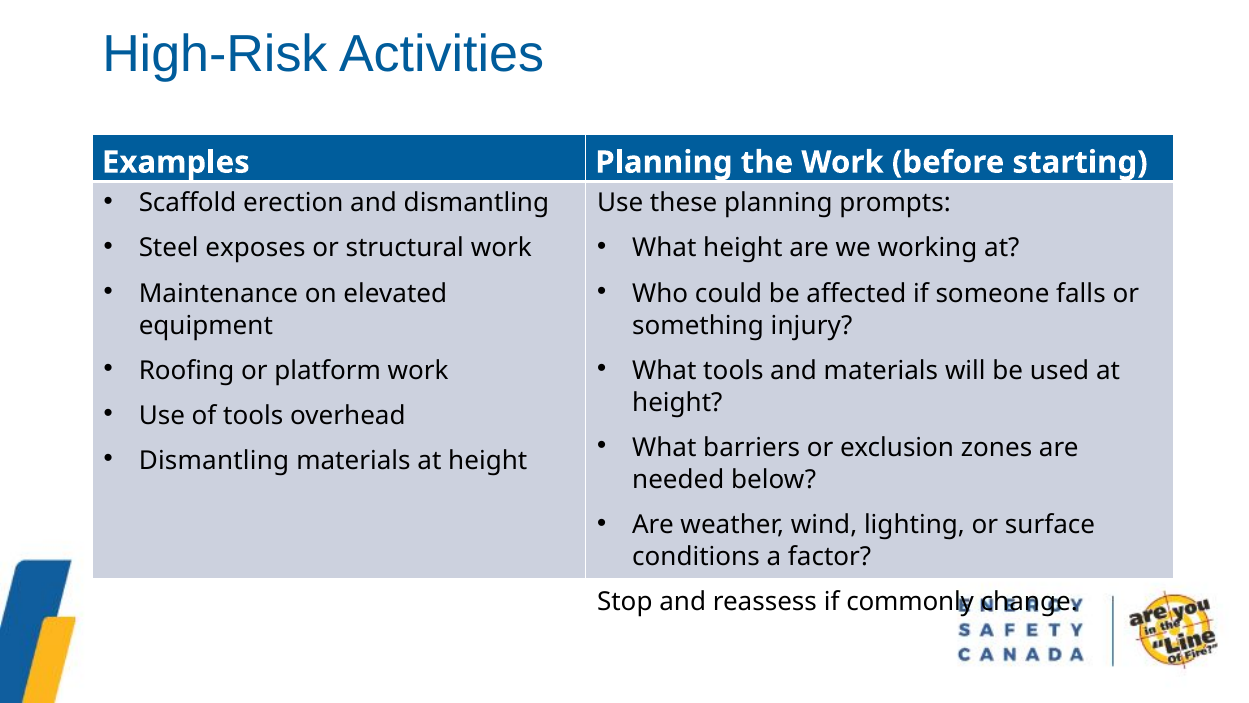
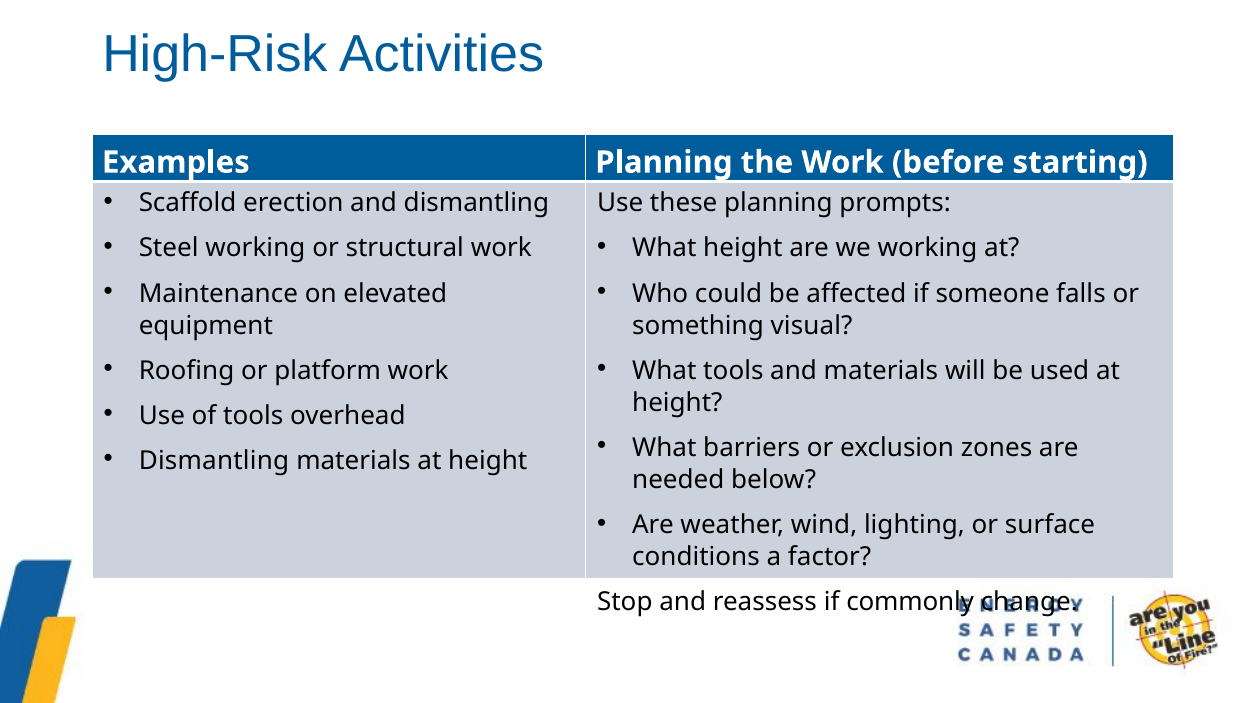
Steel exposes: exposes -> working (255, 248)
injury: injury -> visual (812, 325)
